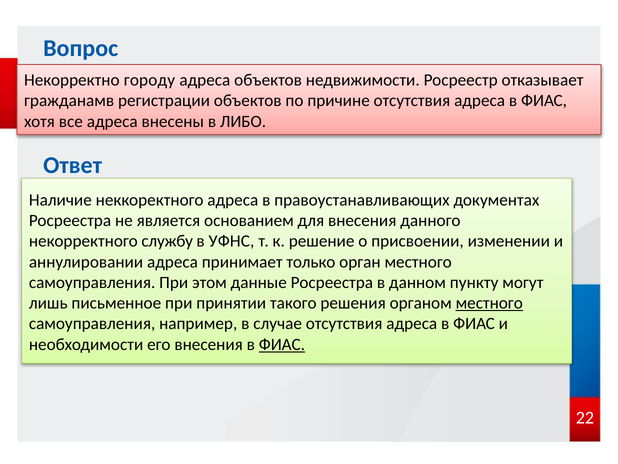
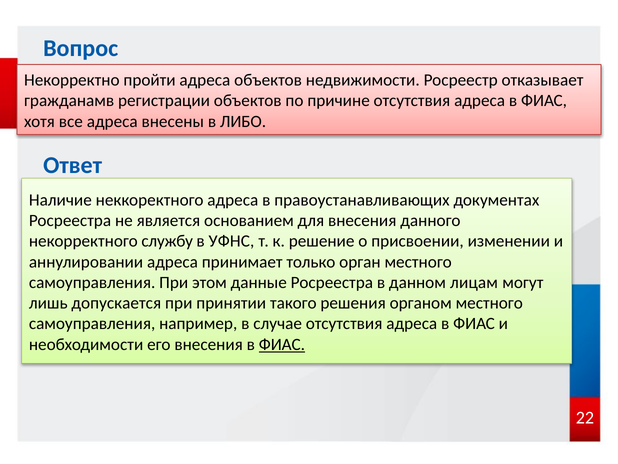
городу: городу -> пройти (150, 80)
пункту: пункту -> лицам (474, 282)
письменное: письменное -> допускается (116, 303)
местного underline: present -> none (489, 303)
